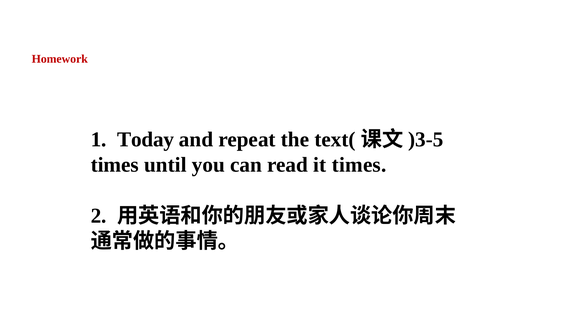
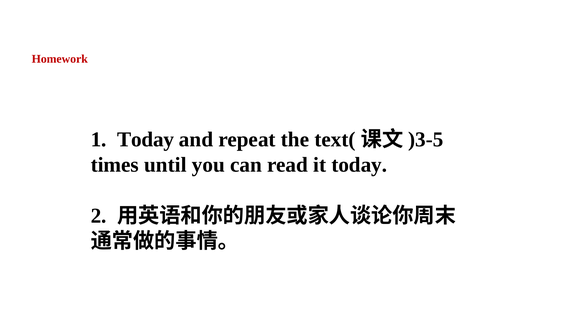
it times: times -> today (359, 165)
